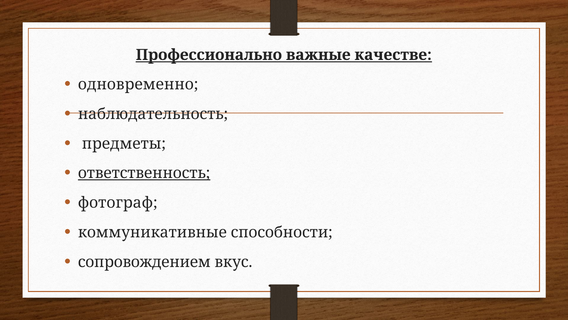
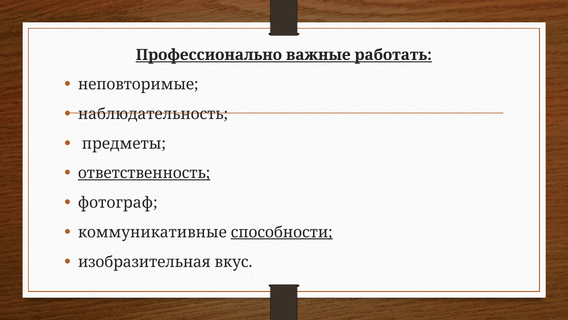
качестве: качестве -> работать (393, 55)
одновременно: одновременно -> неповторимые (138, 84)
способности underline: none -> present (282, 232)
сопровождением: сопровождением -> изобразительная (144, 262)
